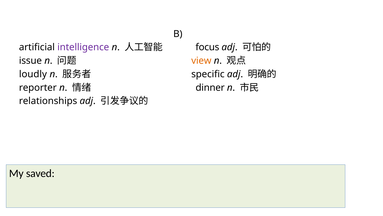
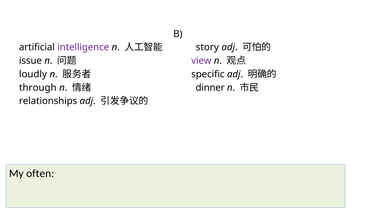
focus: focus -> story (207, 47)
view colour: orange -> purple (201, 61)
reporter: reporter -> through (38, 87)
saved: saved -> often (40, 173)
